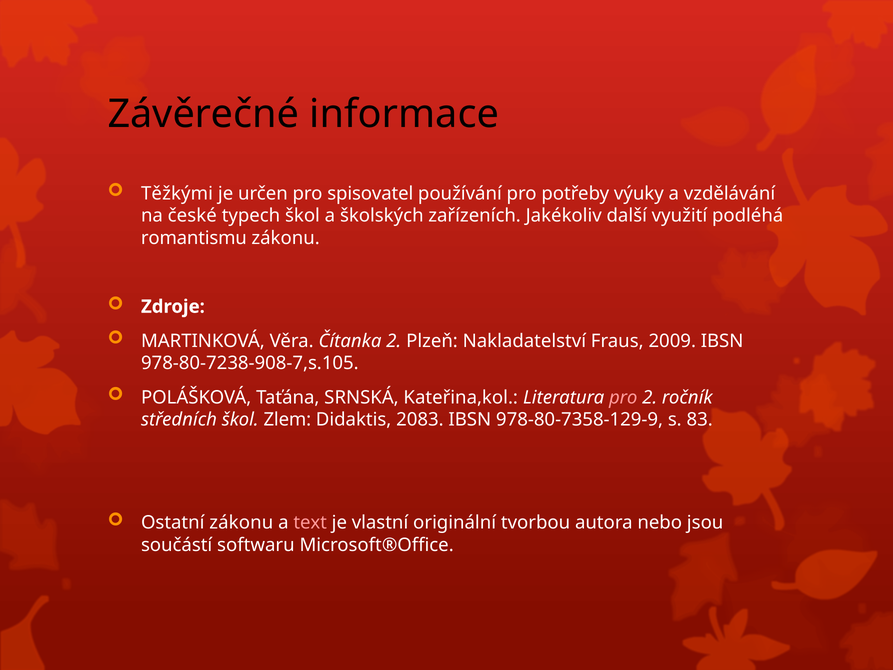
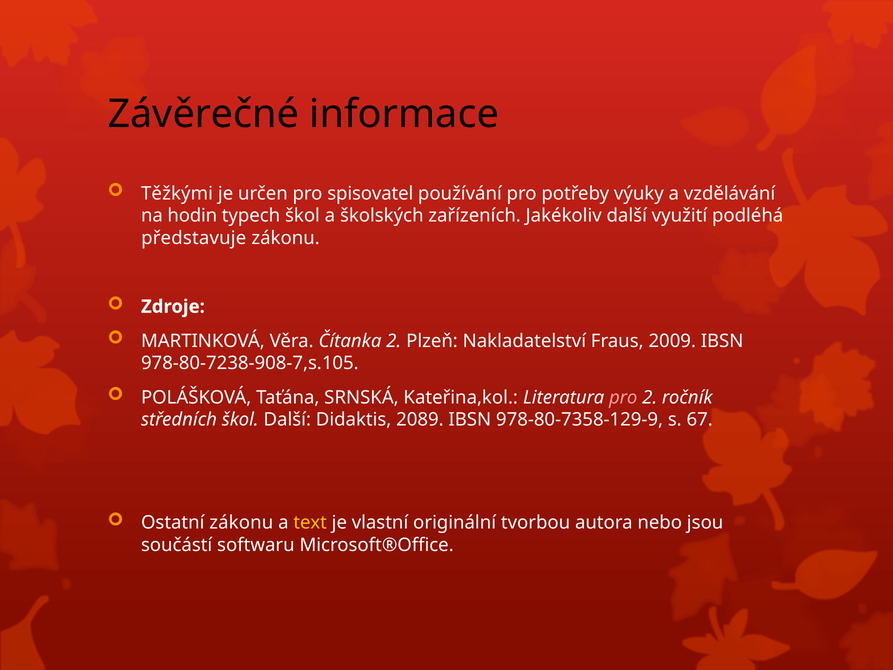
české: české -> hodin (192, 216)
romantismu: romantismu -> představuje (194, 238)
škol Zlem: Zlem -> Další (287, 420)
2083: 2083 -> 2089 (420, 420)
83: 83 -> 67 (700, 420)
text colour: pink -> yellow (310, 522)
